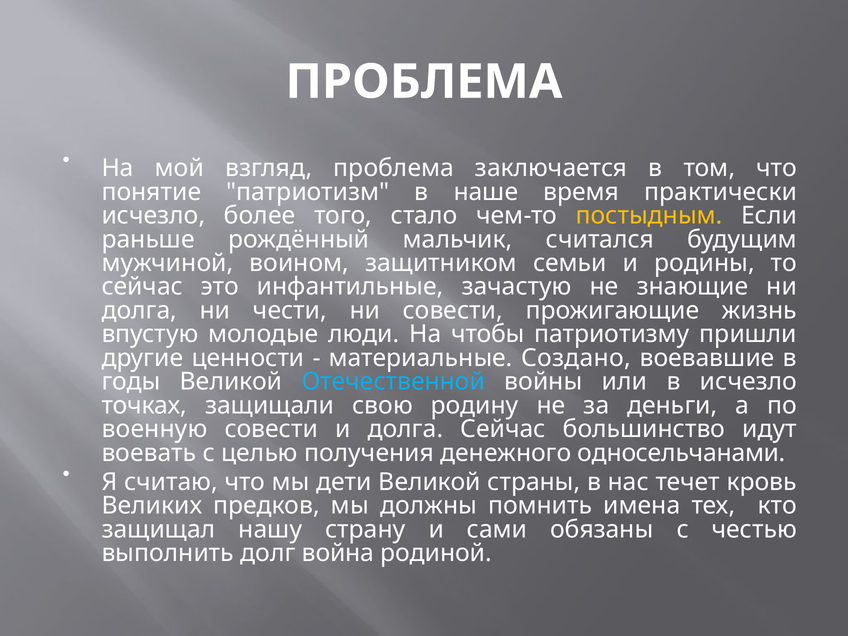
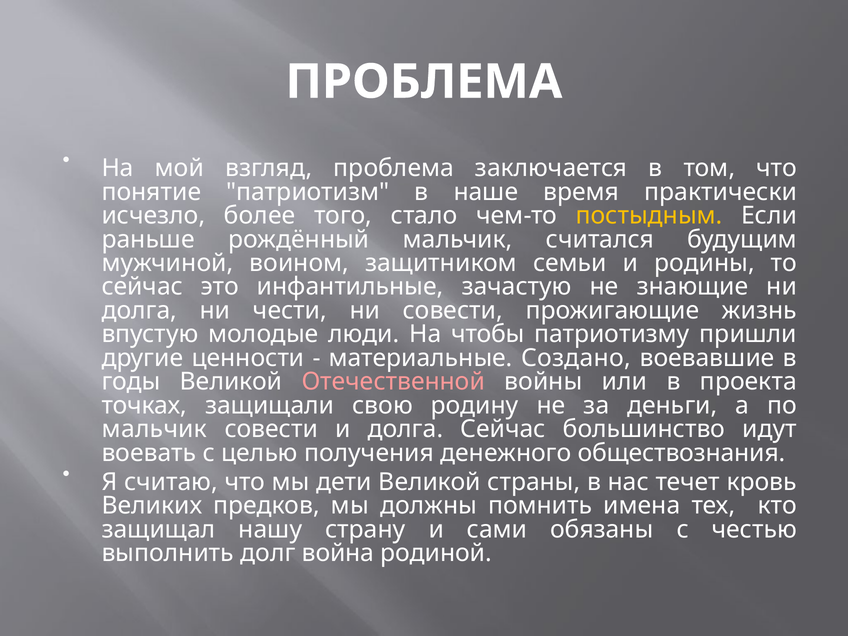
Отечественной colour: light blue -> pink (393, 382)
в исчезло: исчезло -> проекта (748, 382)
военную: военную -> мальчик (154, 429)
односельчанами: односельчанами -> обществознания (681, 453)
